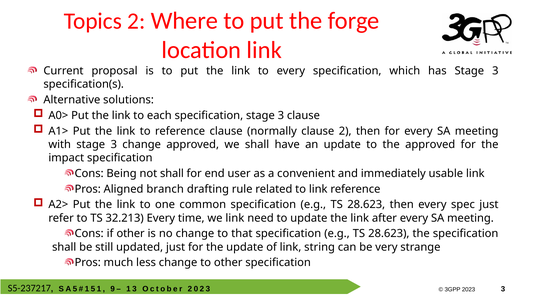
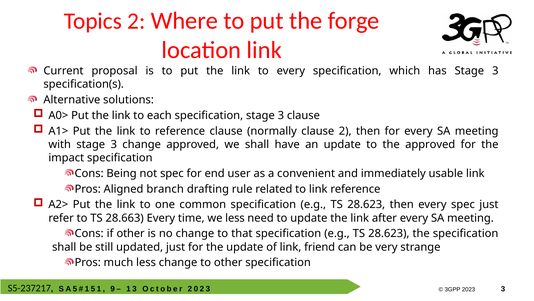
not shall: shall -> spec (172, 173)
32.213: 32.213 -> 28.663 (125, 218)
we link: link -> less (235, 218)
string: string -> friend (320, 246)
